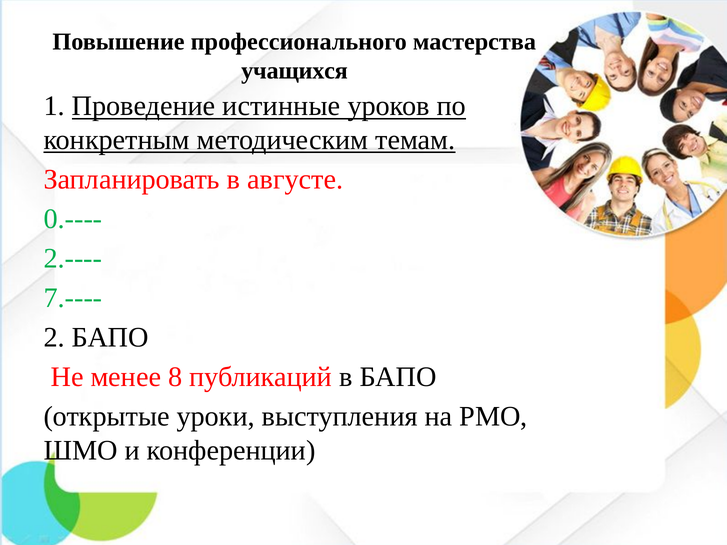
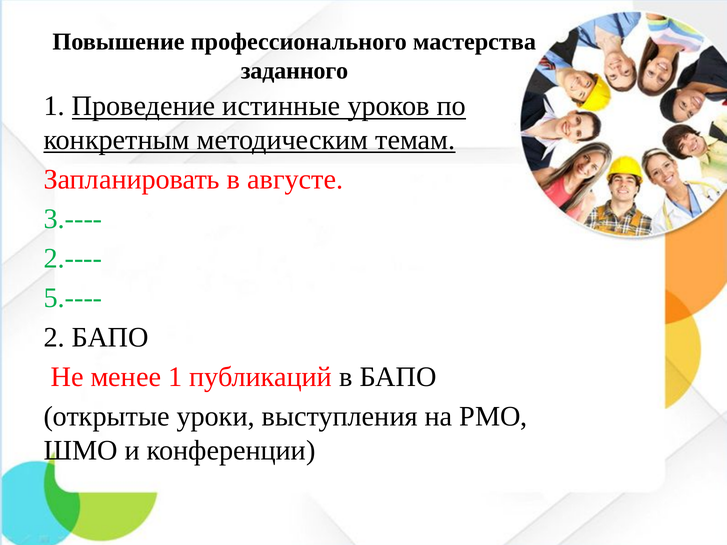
учащихся: учащихся -> заданного (295, 71)
0.----: 0.---- -> 3.---- (73, 219)
7.----: 7.---- -> 5.---- (73, 298)
менее 8: 8 -> 1 (175, 377)
